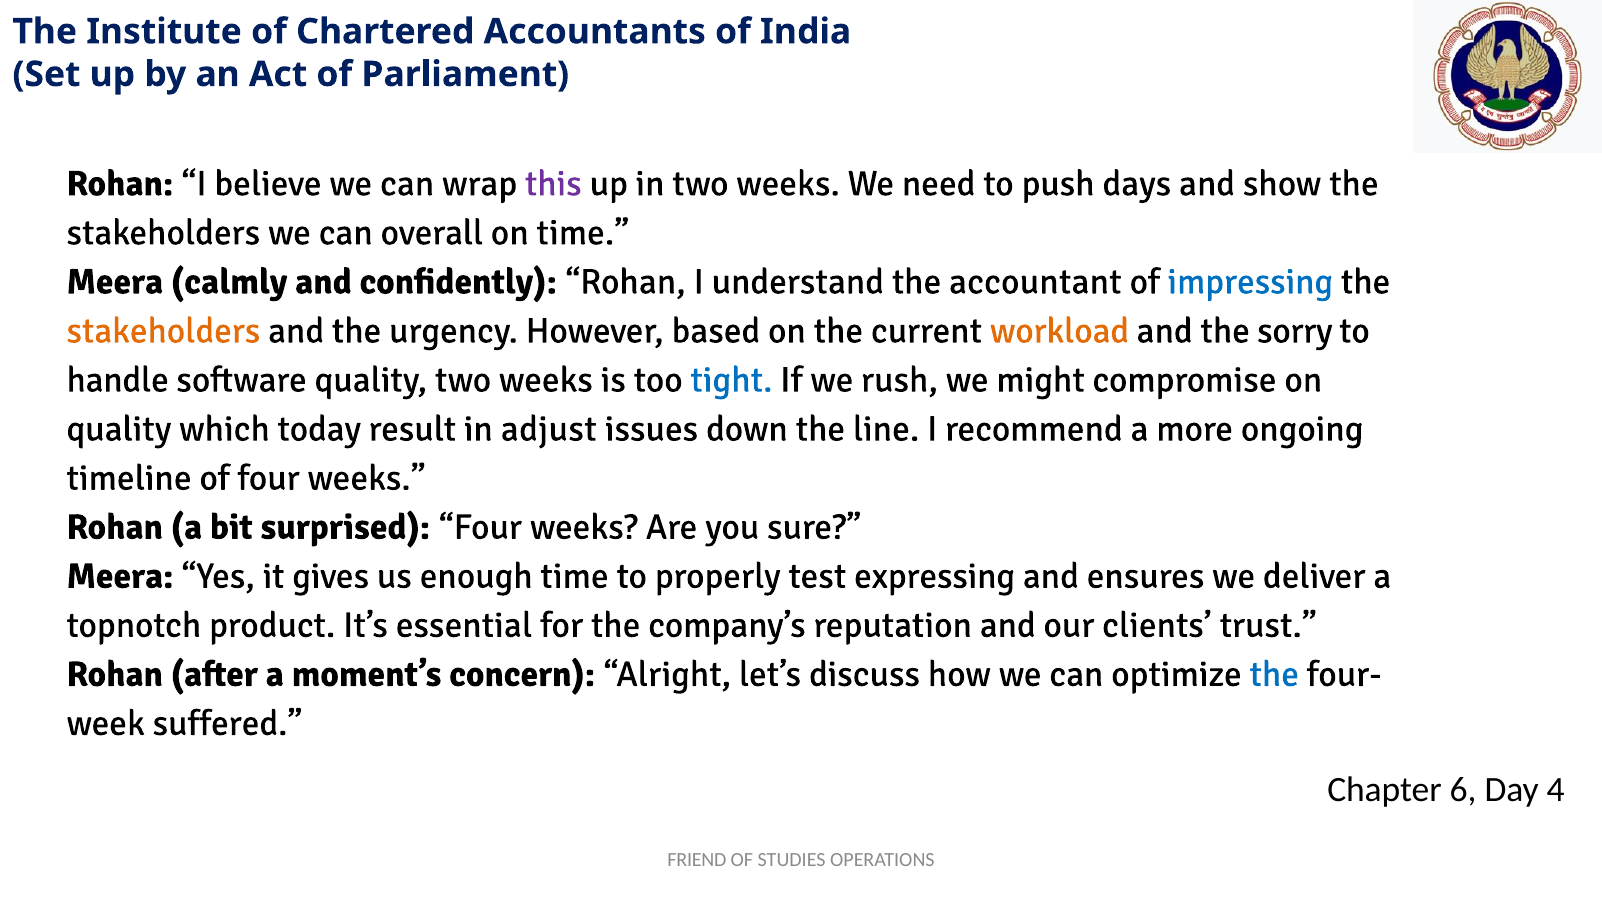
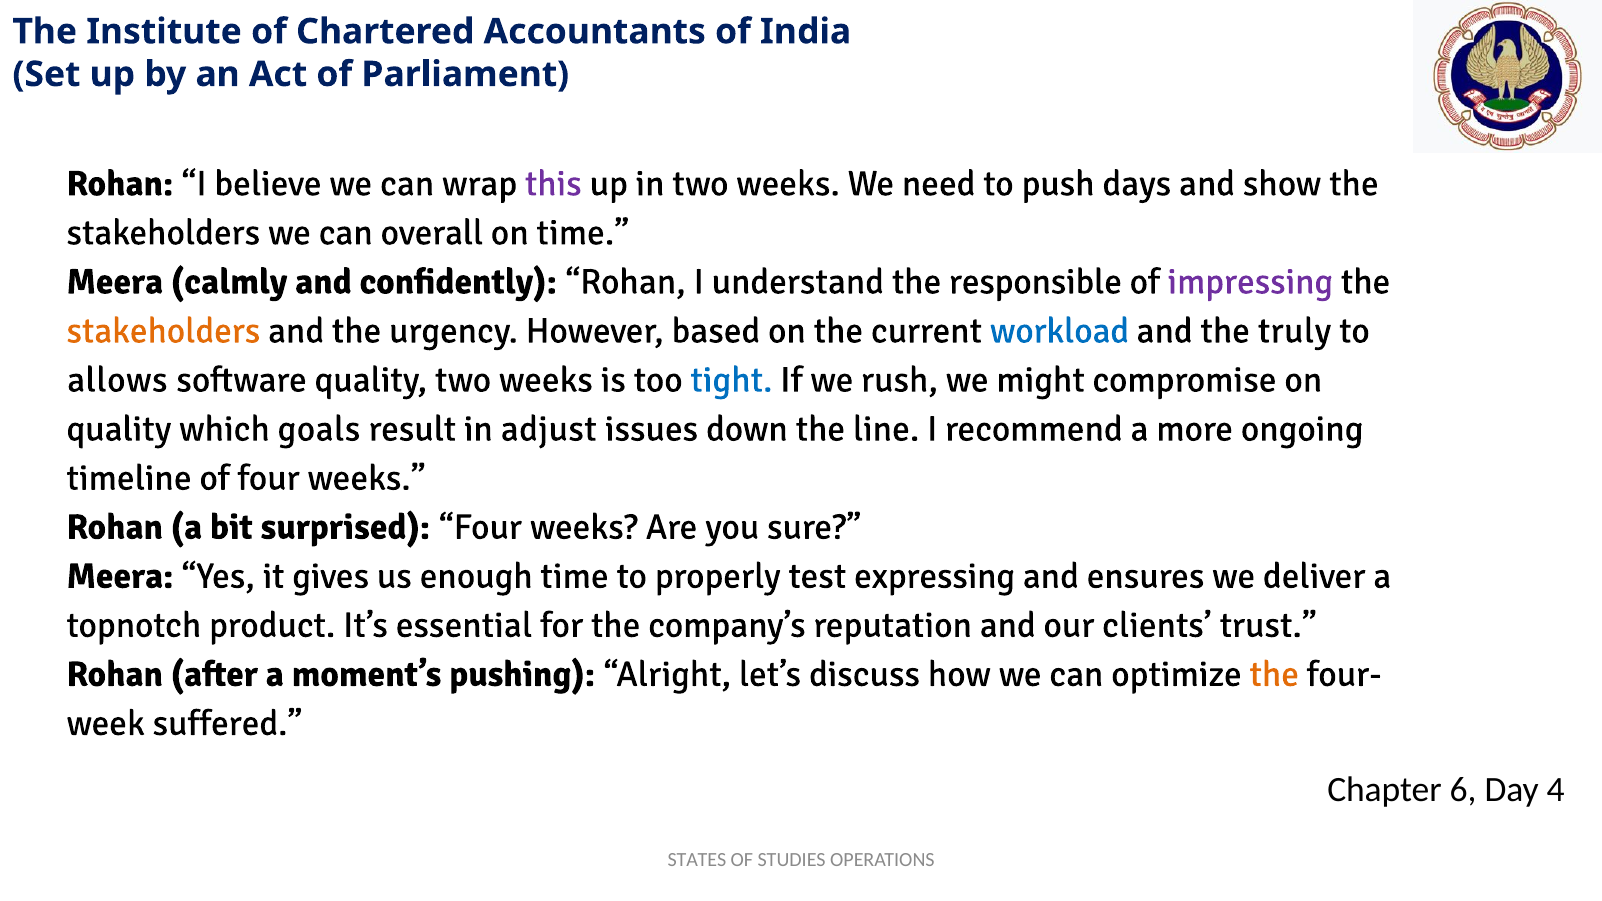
accountant: accountant -> responsible (1035, 282)
impressing colour: blue -> purple (1250, 282)
workload colour: orange -> blue (1059, 331)
sorry: sorry -> truly (1294, 331)
handle: handle -> allows (117, 380)
today: today -> goals (319, 429)
concern: concern -> pushing (522, 674)
the colour: blue -> orange (1274, 674)
FRIEND: FRIEND -> STATES (697, 860)
